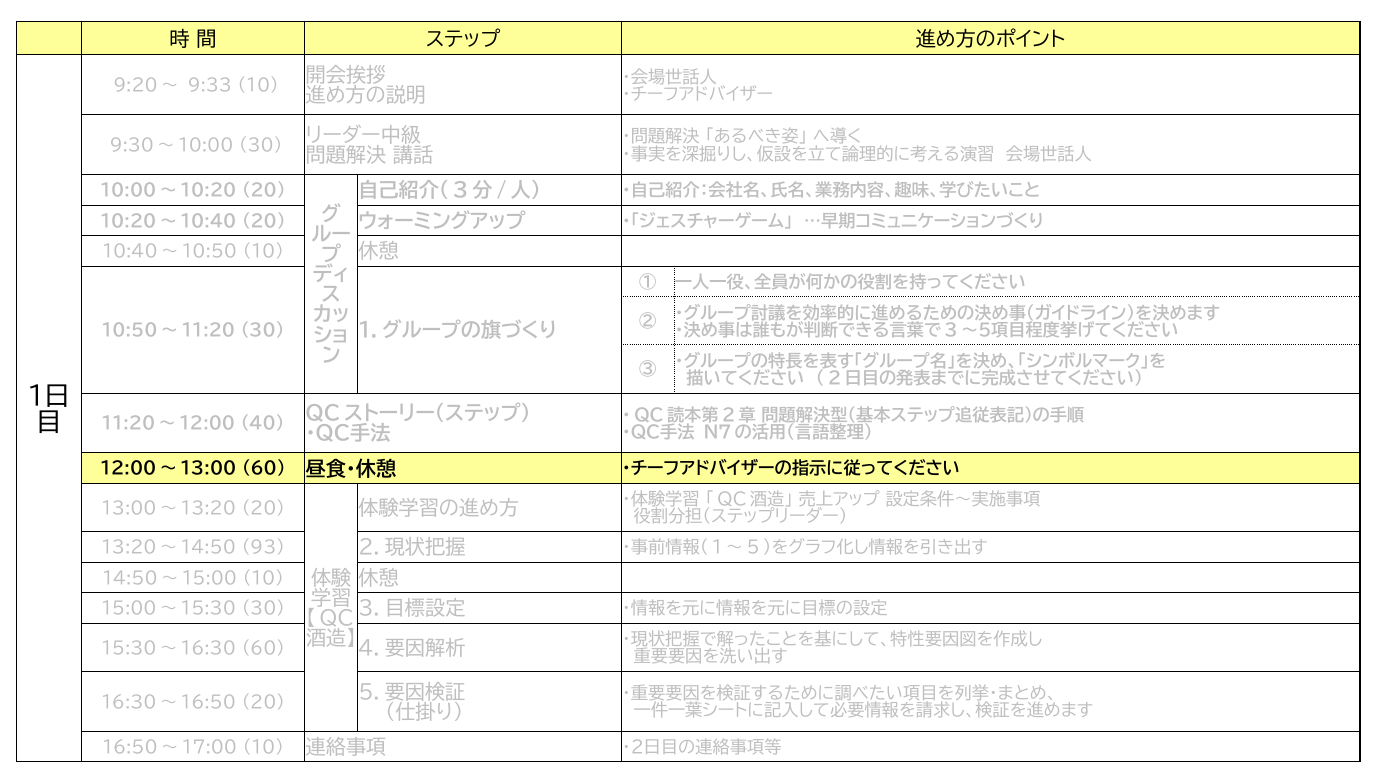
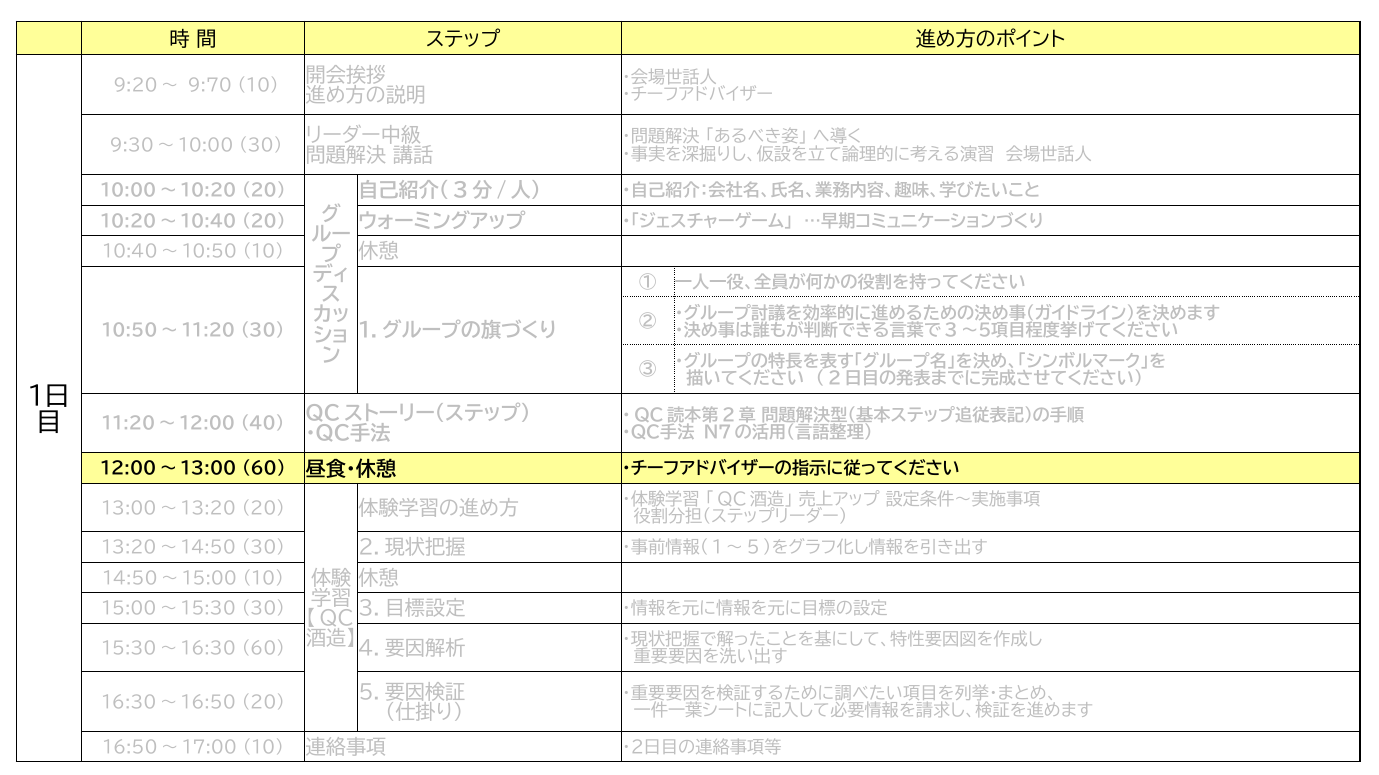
9:33: 9:33 -> 9:70 (210, 86)
13:20～14:50 93: 93 -> 30 (263, 548)
